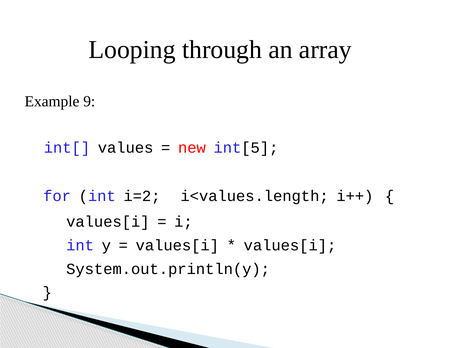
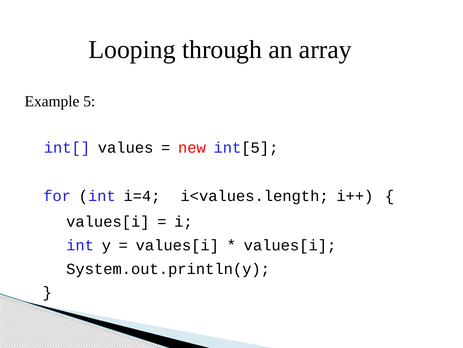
9: 9 -> 5 (89, 101)
i=2: i=2 -> i=4 (142, 196)
